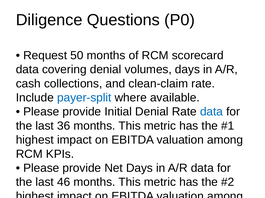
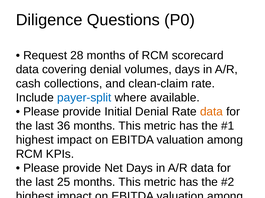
50: 50 -> 28 (77, 56)
data colour: blue -> orange (211, 112)
46: 46 -> 25 (64, 183)
